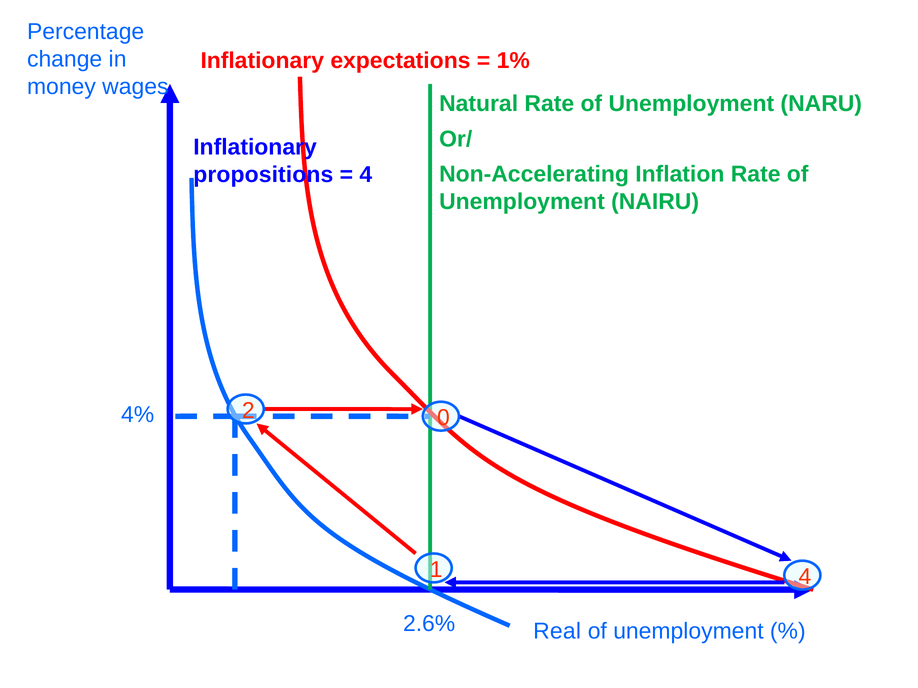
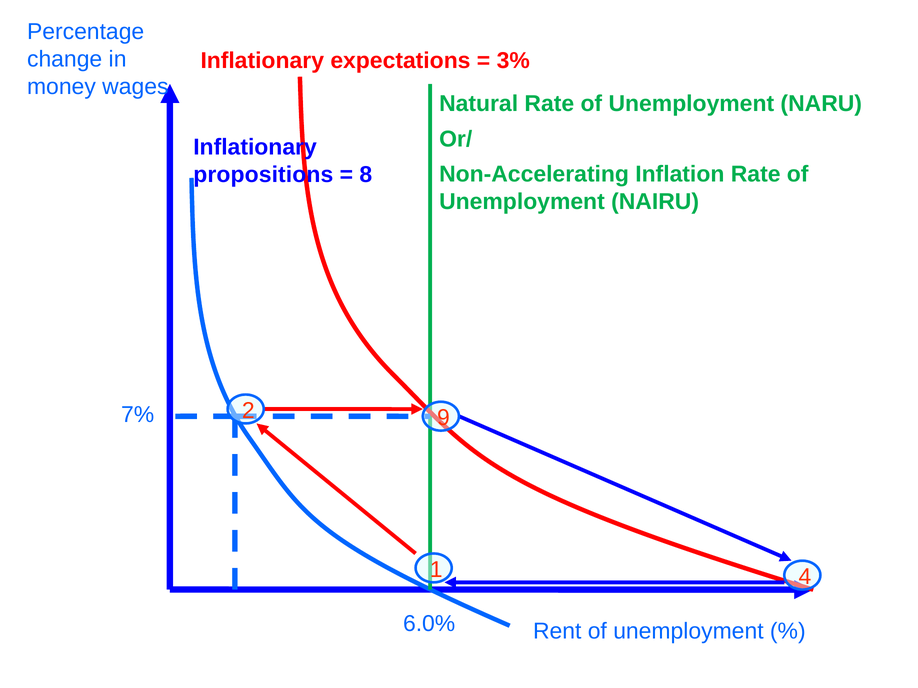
1%: 1% -> 3% (513, 60)
4: 4 -> 8 (366, 175)
0: 0 -> 9 (443, 418)
4%: 4% -> 7% (138, 415)
2.6%: 2.6% -> 6.0% (429, 624)
Real: Real -> Rent (557, 632)
